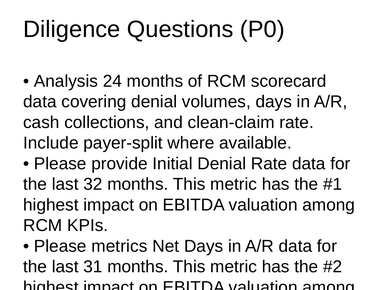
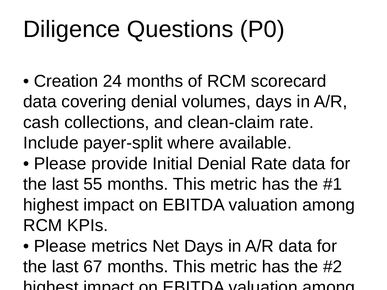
Analysis: Analysis -> Creation (66, 81)
32: 32 -> 55 (93, 184)
31: 31 -> 67 (93, 267)
